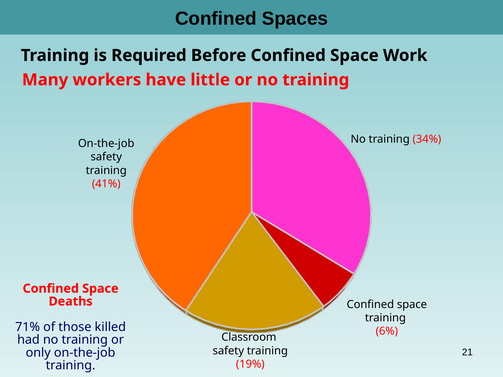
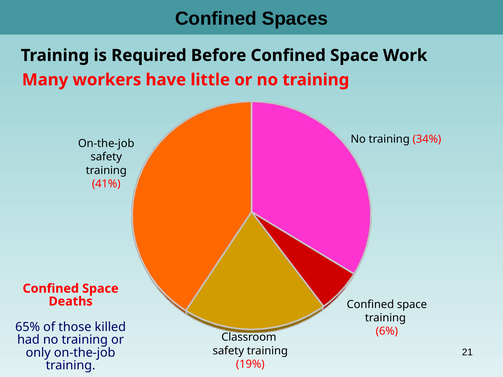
71%: 71% -> 65% (28, 327)
